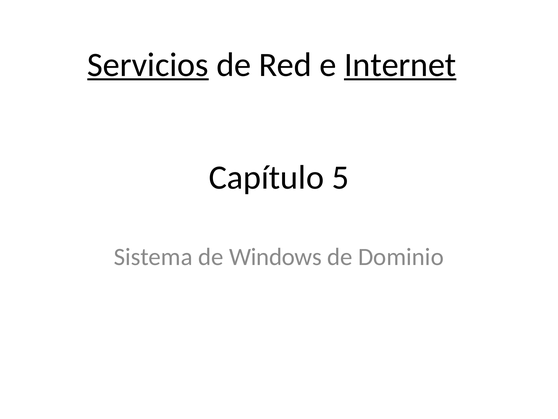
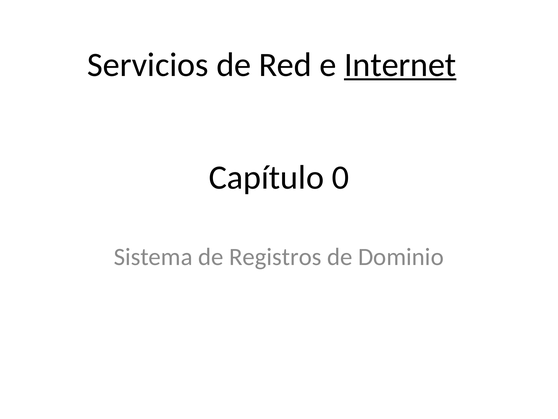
Servicios underline: present -> none (148, 65)
5: 5 -> 0 (340, 177)
Windows: Windows -> Registros (275, 257)
